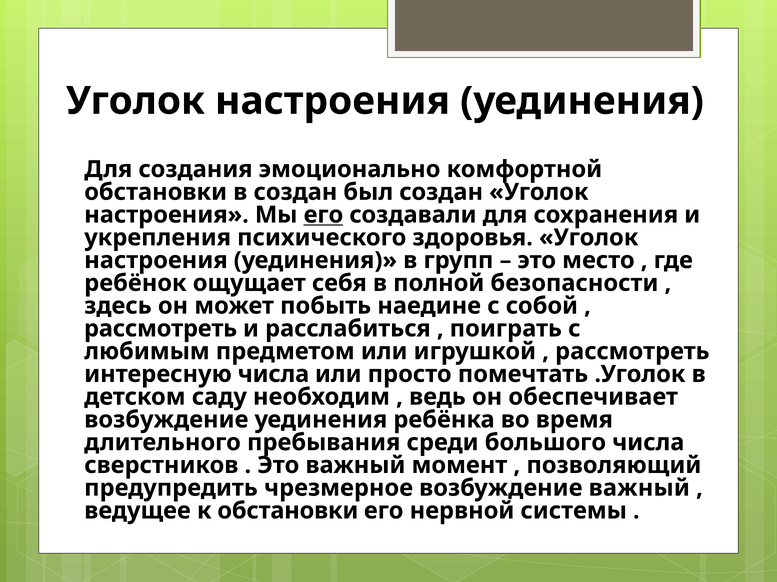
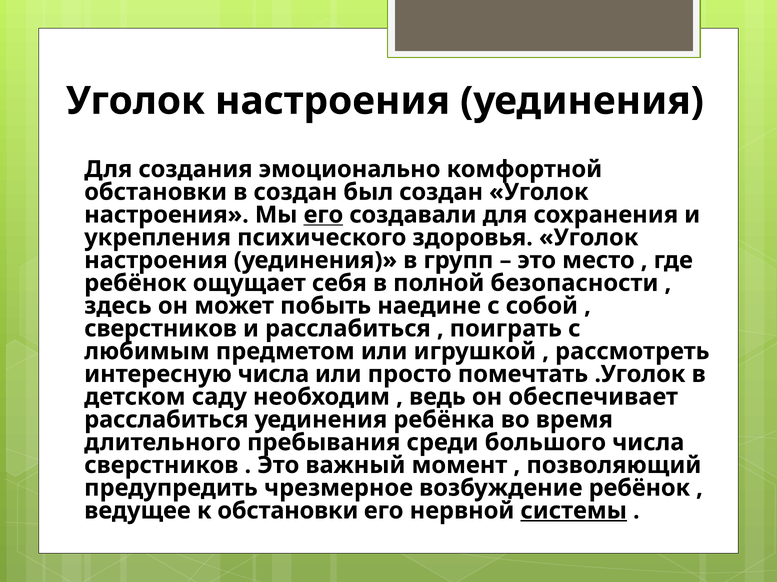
рассмотреть: рассмотреть -> сверстников (161, 329)
возбуждение: возбуждение -> расслабиться (166, 420)
возбуждение важный: важный -> ребёнок (639, 489)
системы underline: none -> present (574, 511)
